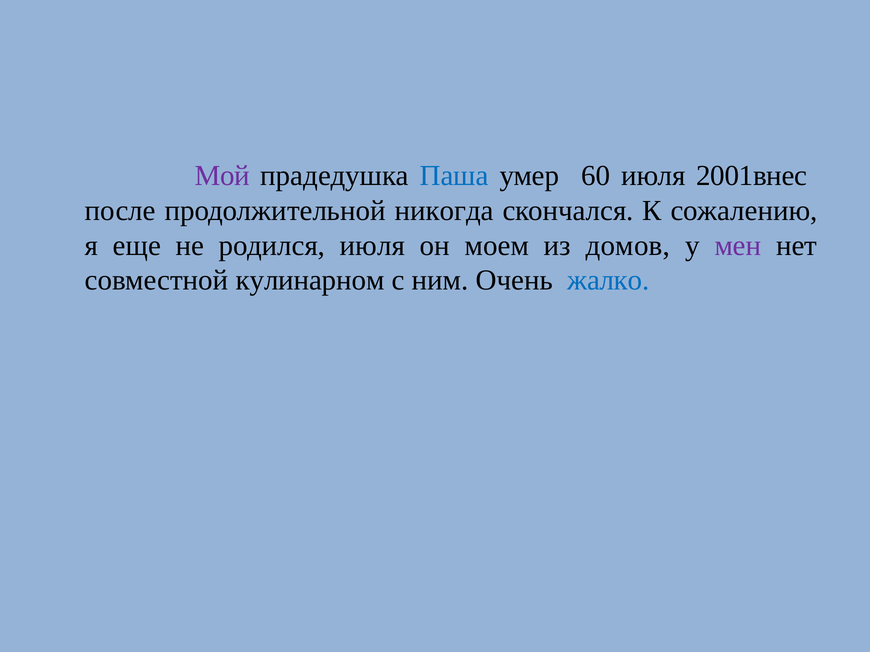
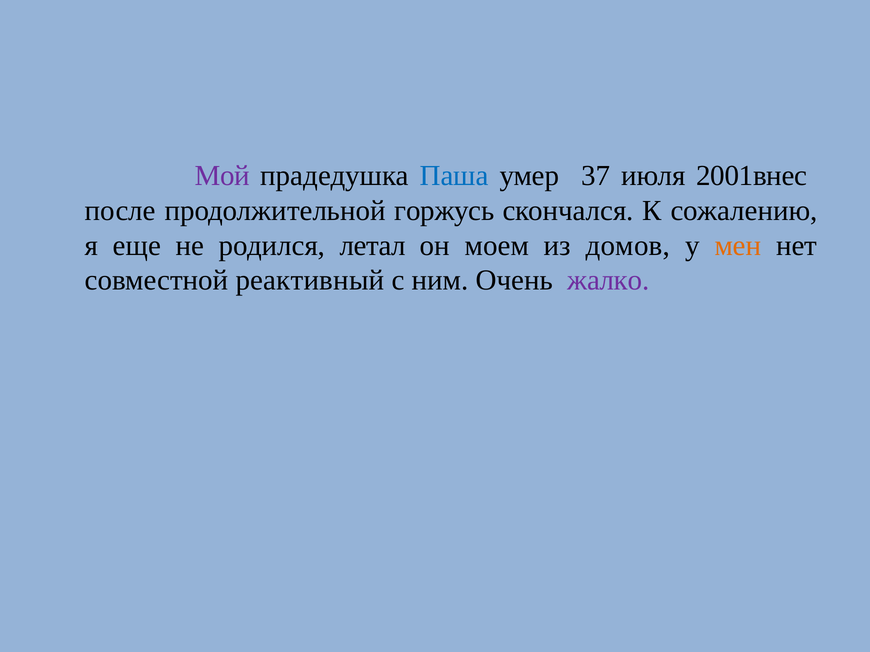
60: 60 -> 37 (596, 176)
никогда: никогда -> горжусь (444, 211)
родился июля: июля -> летал (373, 246)
мен colour: purple -> orange (738, 246)
кулинарном: кулинарном -> реактивный (310, 280)
жалко colour: blue -> purple (608, 280)
